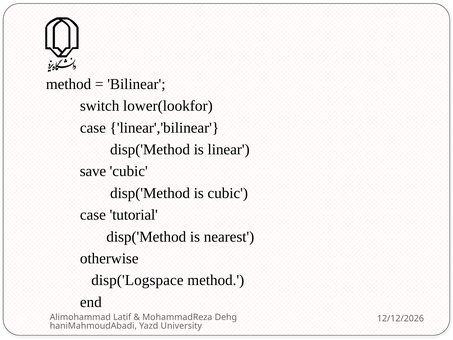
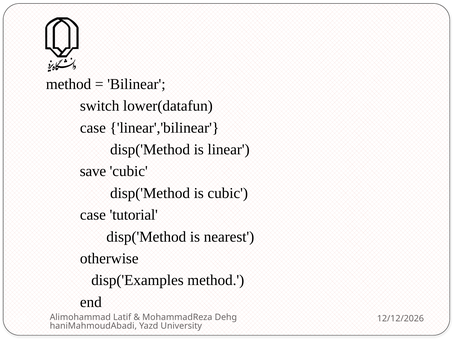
lower(lookfor: lower(lookfor -> lower(datafun (168, 106)
disp('Logspace: disp('Logspace -> disp('Examples (137, 280)
